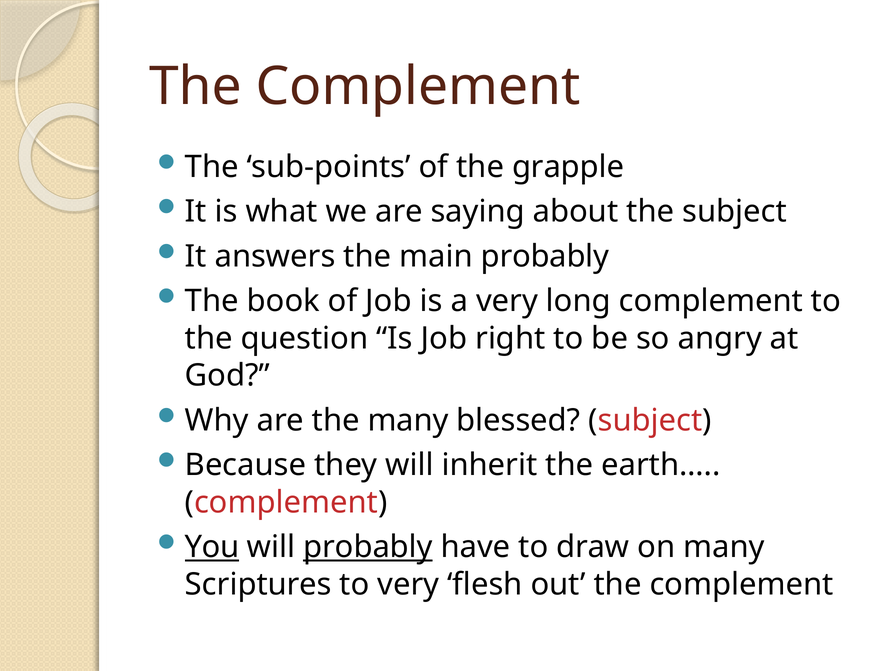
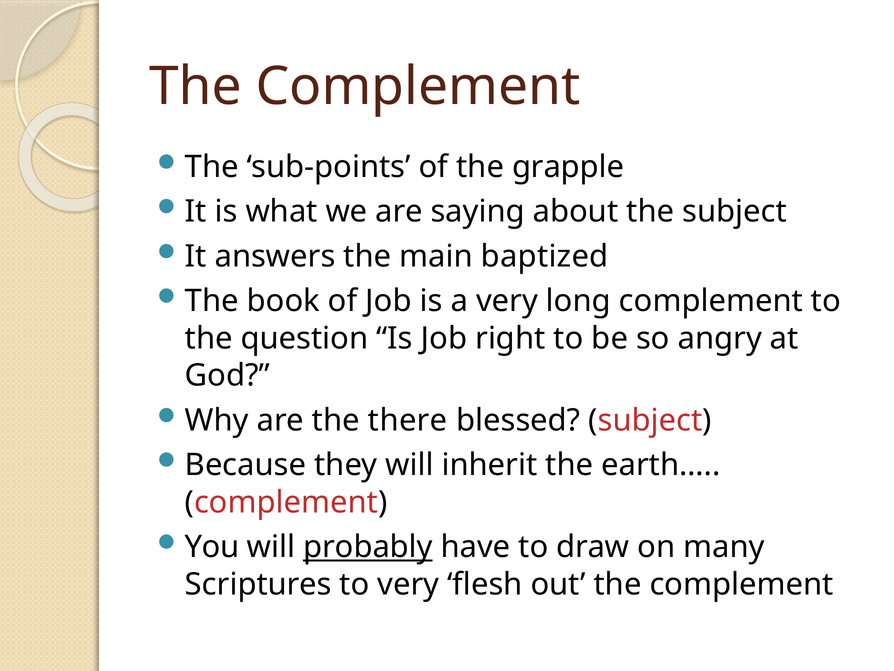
main probably: probably -> baptized (545, 256)
the many: many -> there (408, 420)
You underline: present -> none (212, 547)
